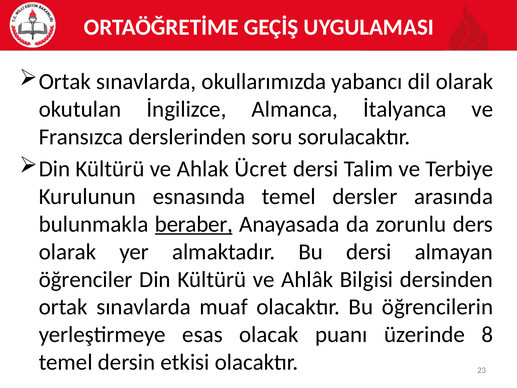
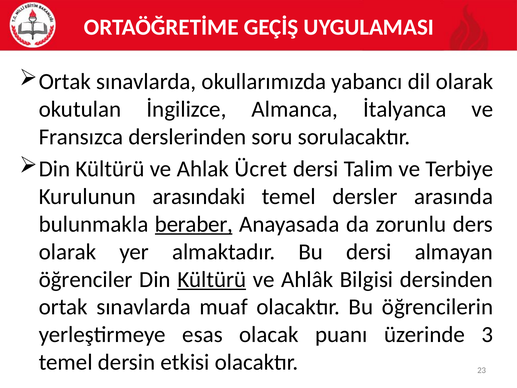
esnasında: esnasında -> arasındaki (199, 197)
Kültürü underline: none -> present (212, 279)
8: 8 -> 3 (487, 334)
